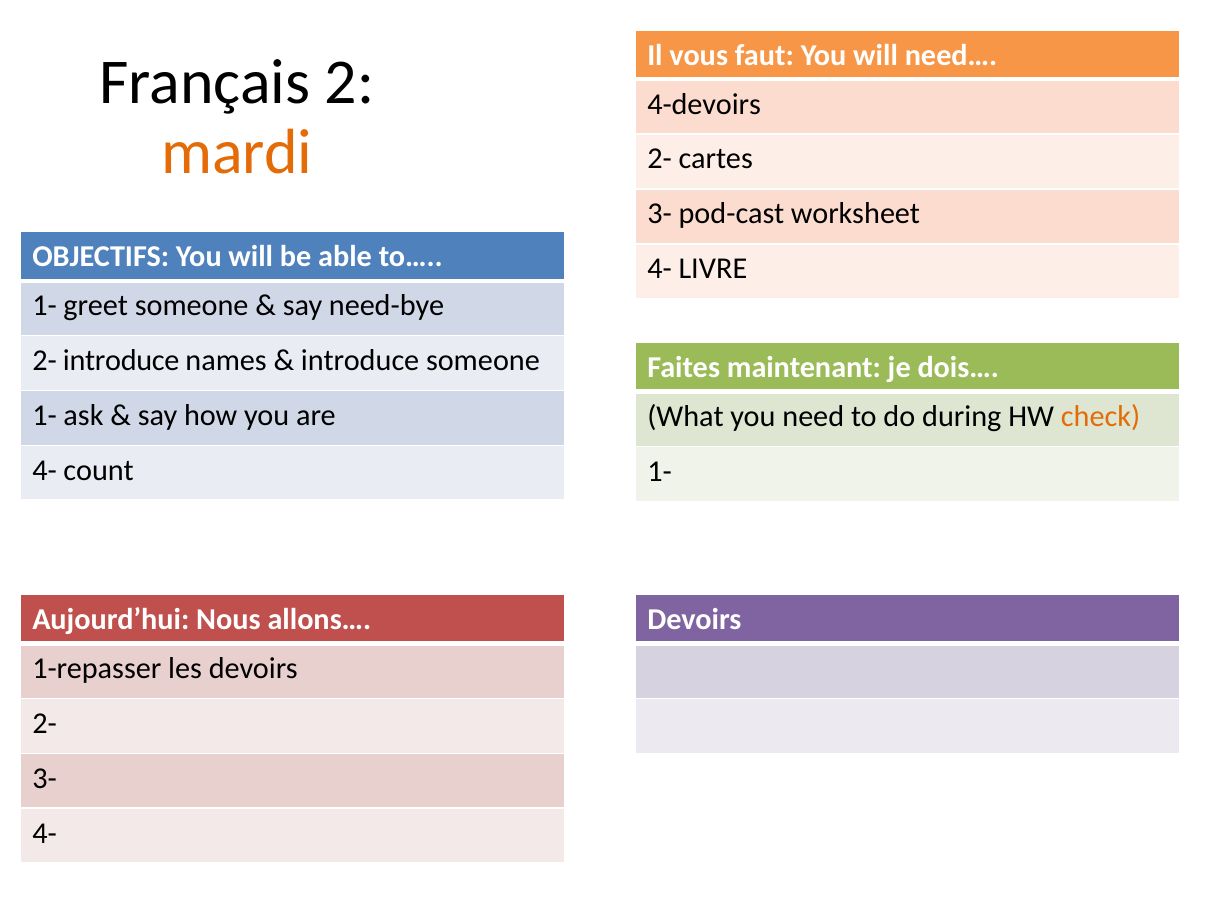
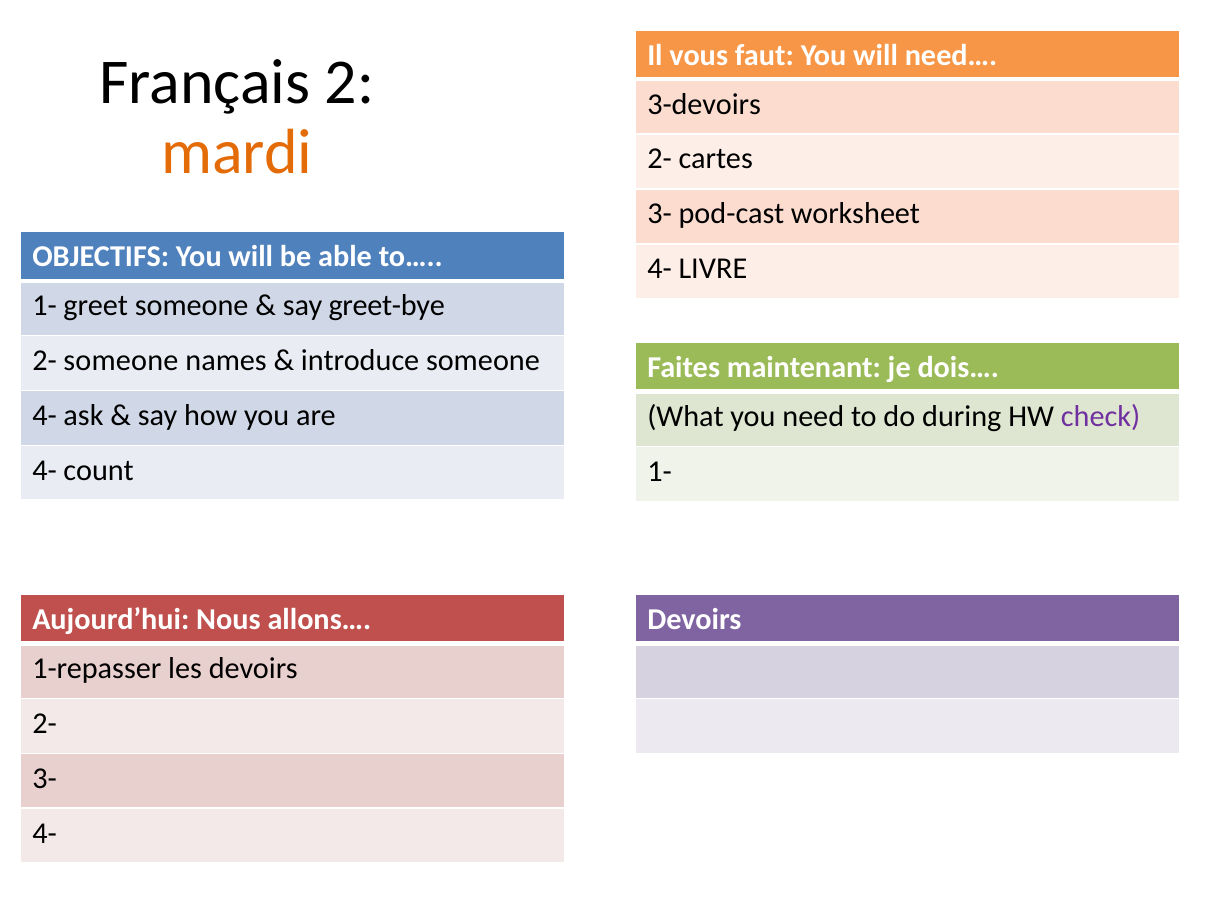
4-devoirs: 4-devoirs -> 3-devoirs (704, 104)
need-bye: need-bye -> greet-bye (387, 306)
2- introduce: introduce -> someone (121, 361)
1-: 1- -> 4- (45, 416)
check colour: orange -> purple (1101, 417)
